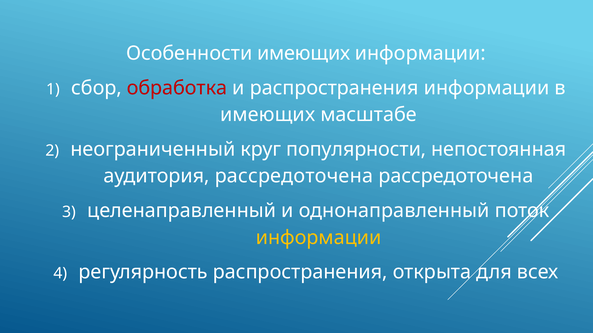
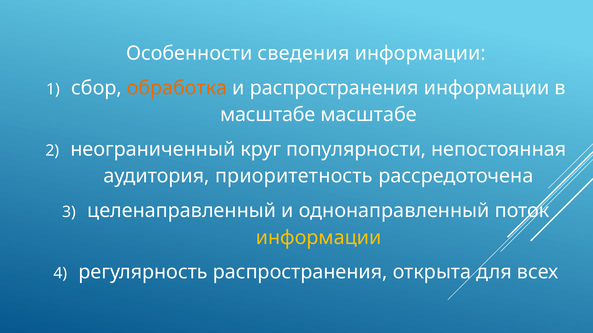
Особенности имеющих: имеющих -> сведения (304, 53)
обработка colour: red -> orange (177, 88)
имеющих: имеющих -> масштабе (268, 115)
аудитория рассредоточена: рассредоточена -> приоритетность (294, 176)
